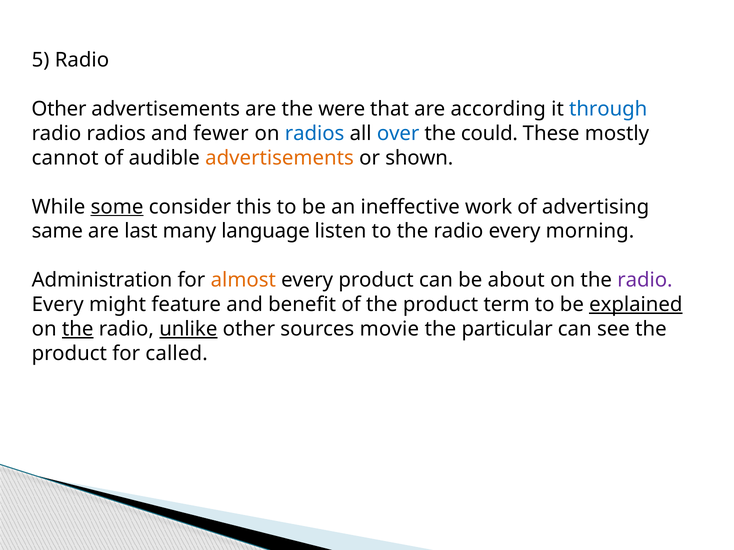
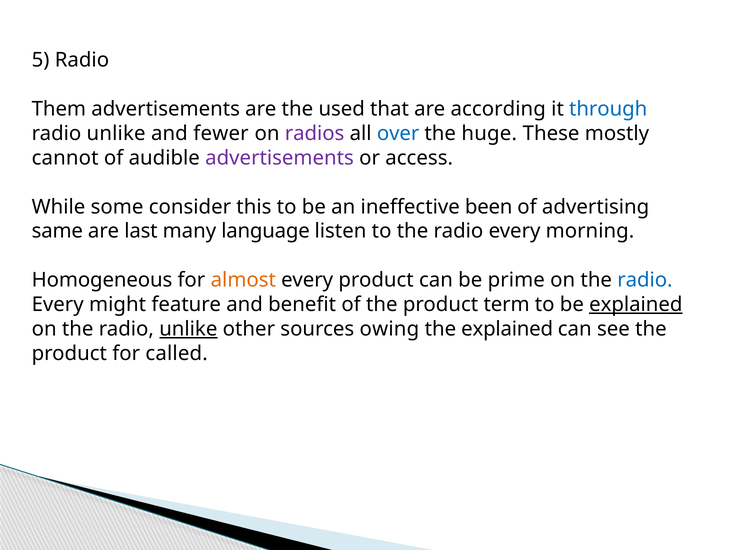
Other: Other -> Them (59, 109)
were: were -> used (342, 109)
radios: radios -> unlike (116, 134)
radios colour: blue -> purple (315, 134)
could: could -> huge (489, 134)
advertisements colour: orange -> purple (280, 158)
shown: shown -> access (419, 158)
some underline: present -> none (117, 207)
work: work -> been (489, 207)
Administration: Administration -> Homogeneous (102, 280)
about: about -> prime (516, 280)
radio colour: purple -> blue (645, 280)
the underline: present -> none (78, 329)
movie: movie -> owing (389, 329)
the particular: particular -> explained (507, 329)
